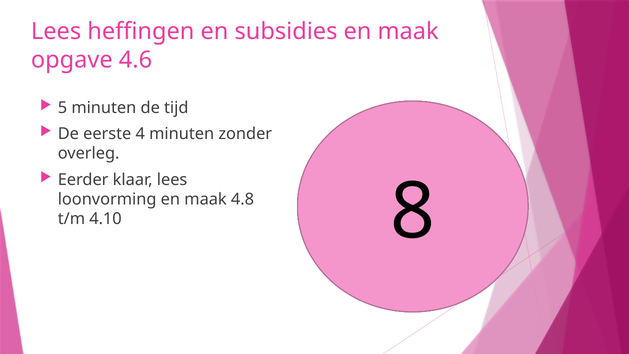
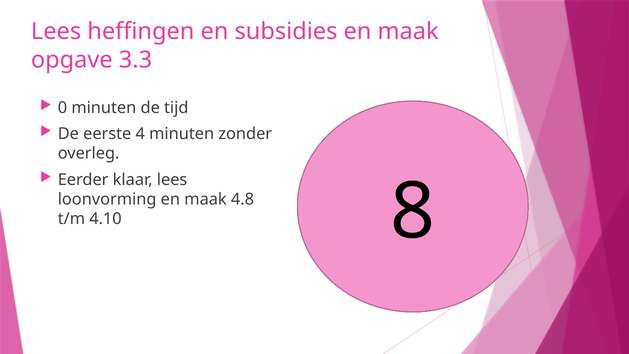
4.6: 4.6 -> 3.3 (135, 60)
5: 5 -> 0 (62, 108)
